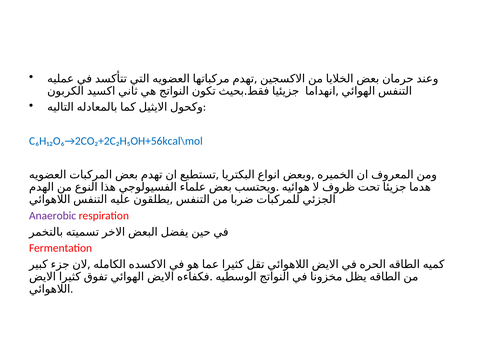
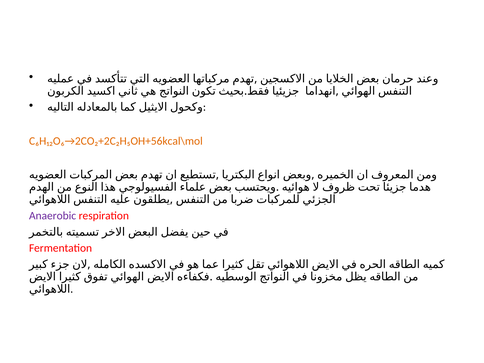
C₆H₁₂O₆→2CO₂+2C₂H₅OH+56kcal\mol colour: blue -> orange (116, 141)
